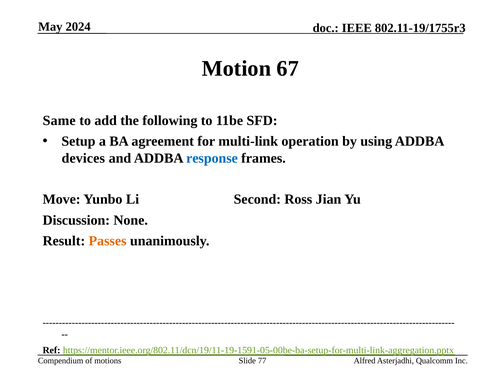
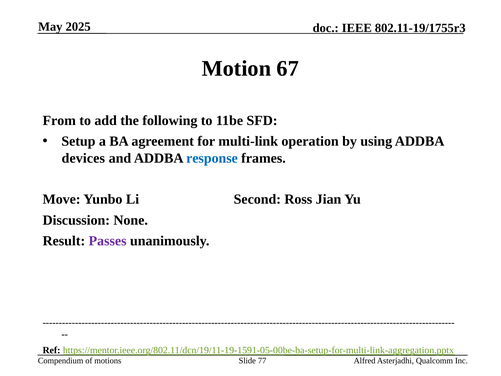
2024: 2024 -> 2025 (78, 27)
Same: Same -> From (59, 120)
Passes colour: orange -> purple (108, 241)
